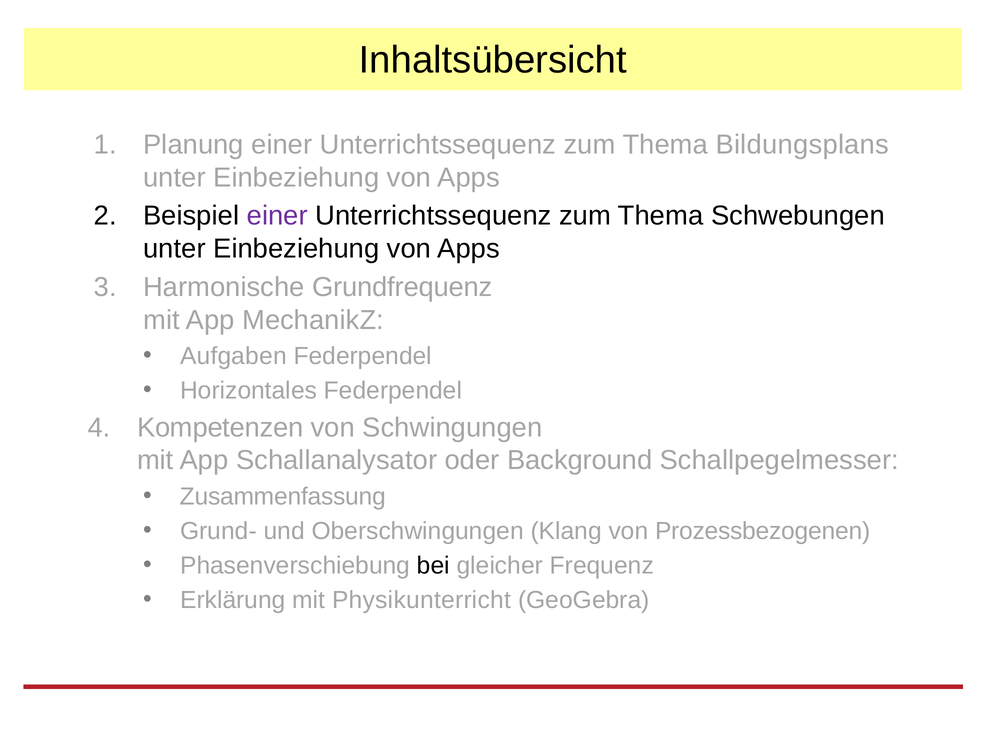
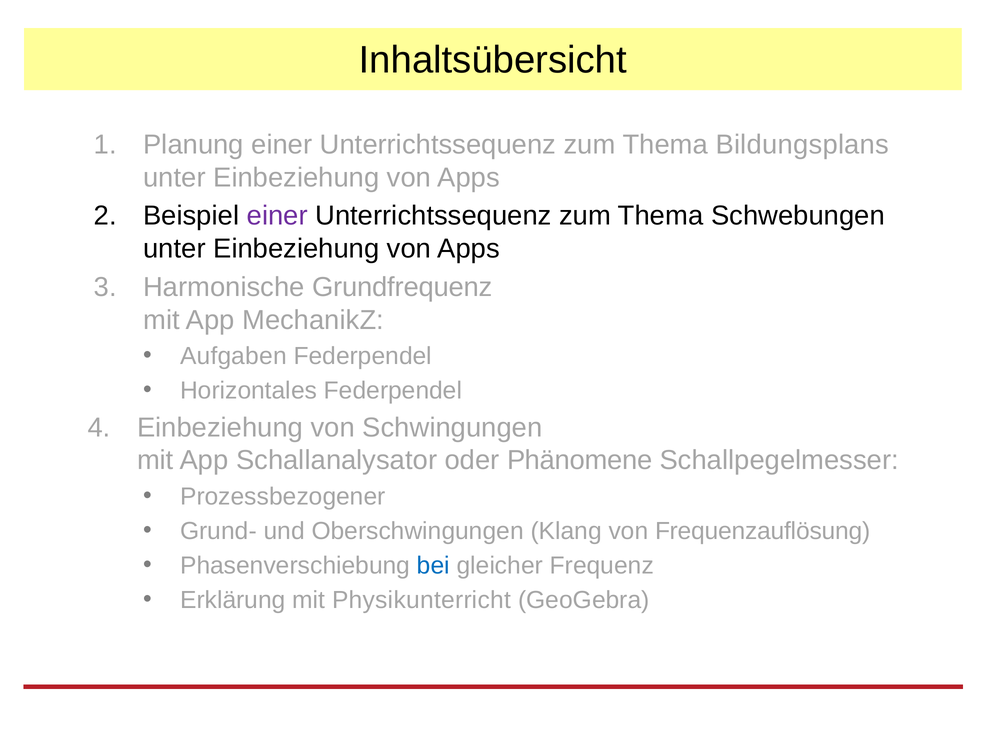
Kompetenzen: Kompetenzen -> Einbeziehung (220, 427)
Background: Background -> Phänomene (580, 460)
Zusammenfassung: Zusammenfassung -> Prozessbezogener (283, 496)
Prozessbezogenen: Prozessbezogenen -> Frequenzauflösung (763, 531)
bei colour: black -> blue (433, 565)
